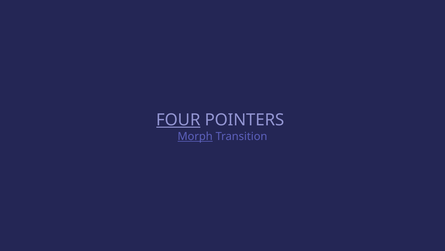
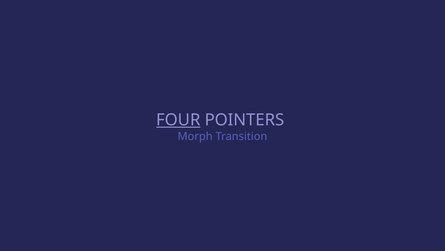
Morph underline: present -> none (195, 136)
